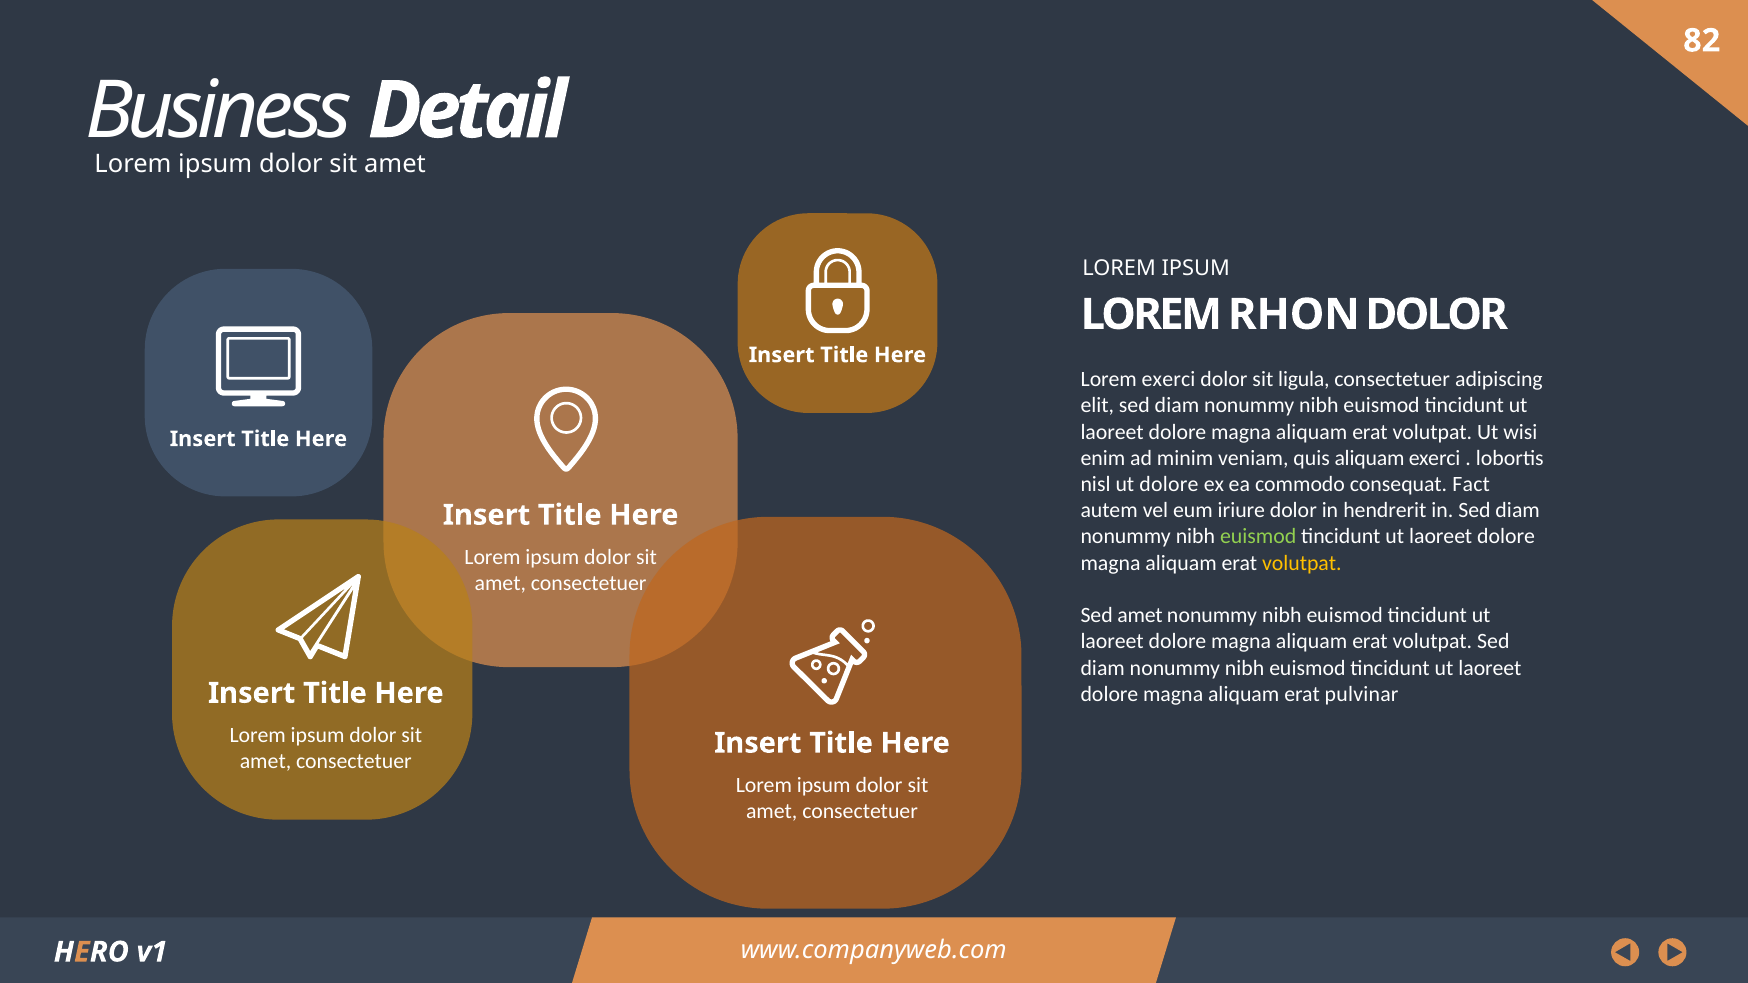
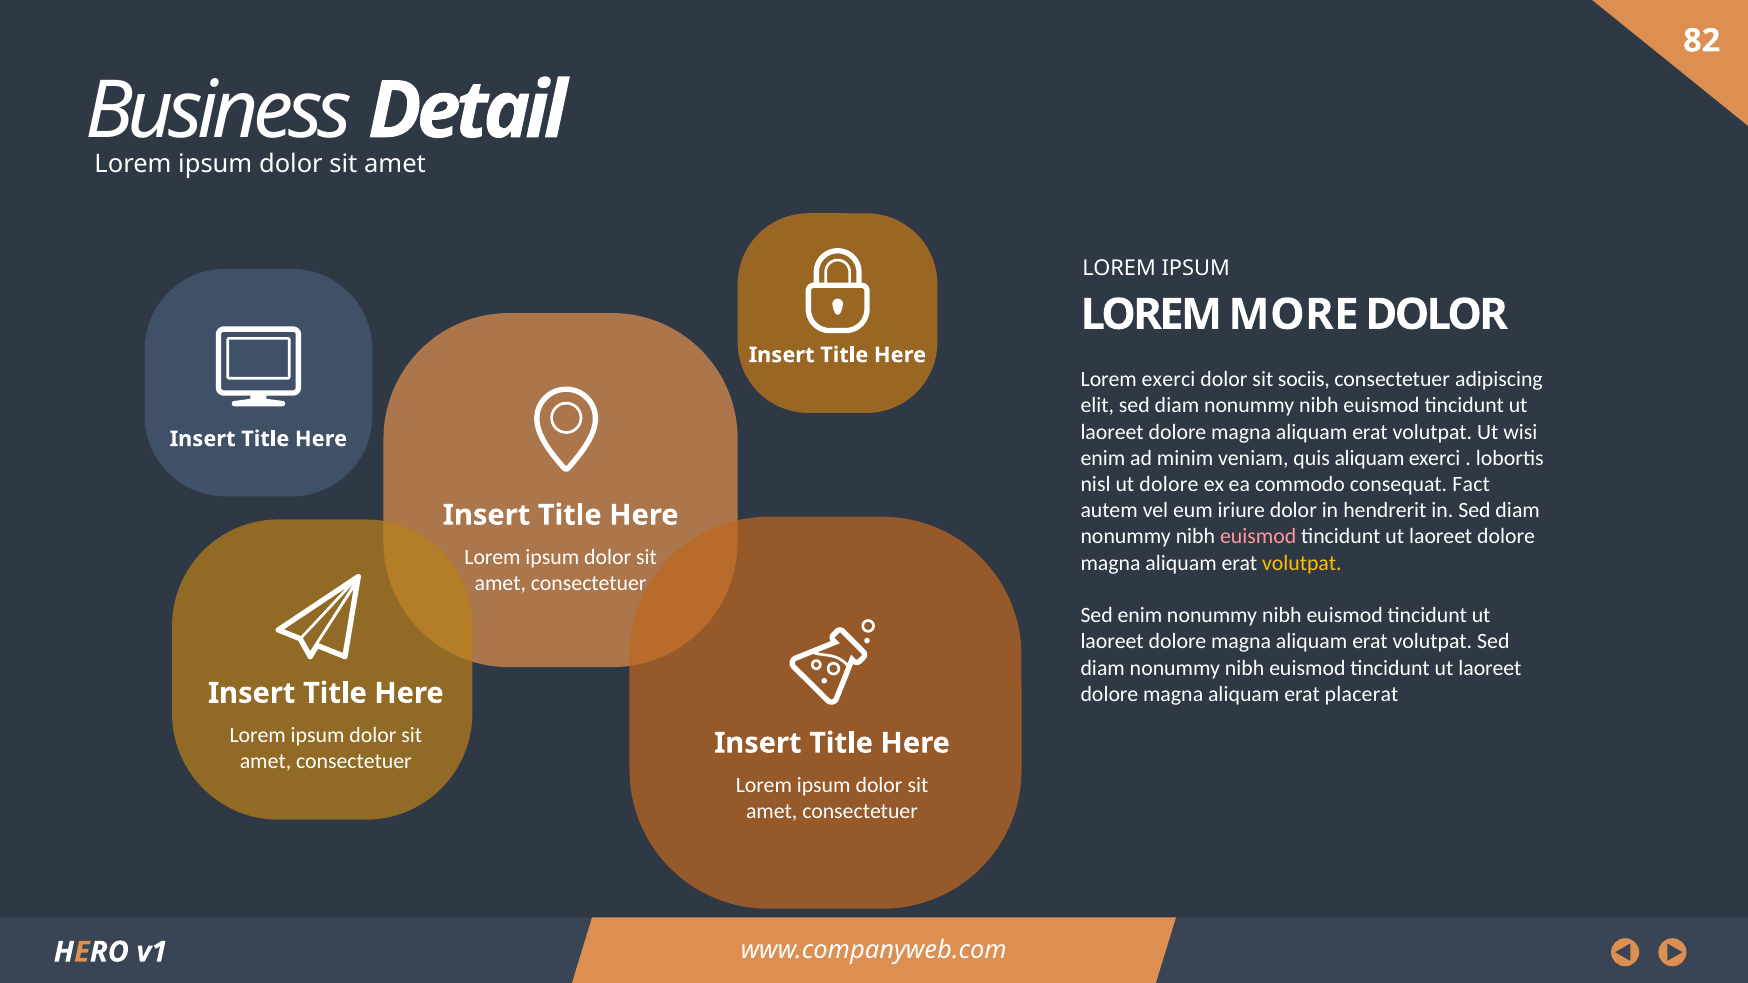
RHON: RHON -> MORE (1294, 315)
ligula: ligula -> sociis (1304, 380)
euismod colour: light green -> pink (1258, 537)
Sed amet: amet -> enim (1140, 616)
pulvinar: pulvinar -> placerat (1362, 694)
